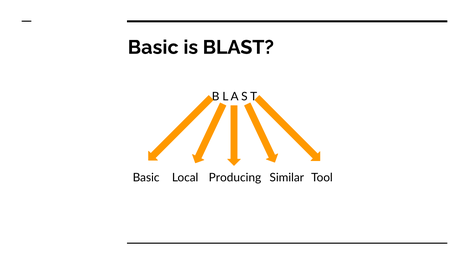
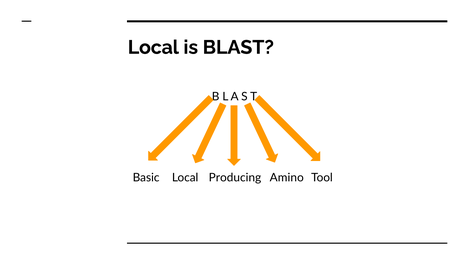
Basic: Basic -> Local (153, 47)
Similar: Similar -> Amino (287, 178)
